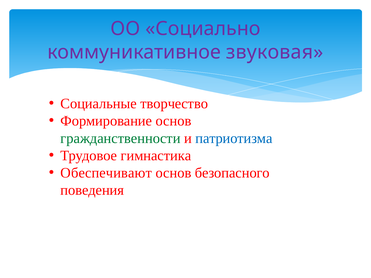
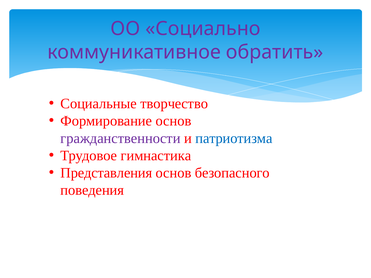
звуковая: звуковая -> обратить (275, 52)
гражданственности colour: green -> purple (120, 138)
Обеспечивают: Обеспечивают -> Представления (106, 173)
